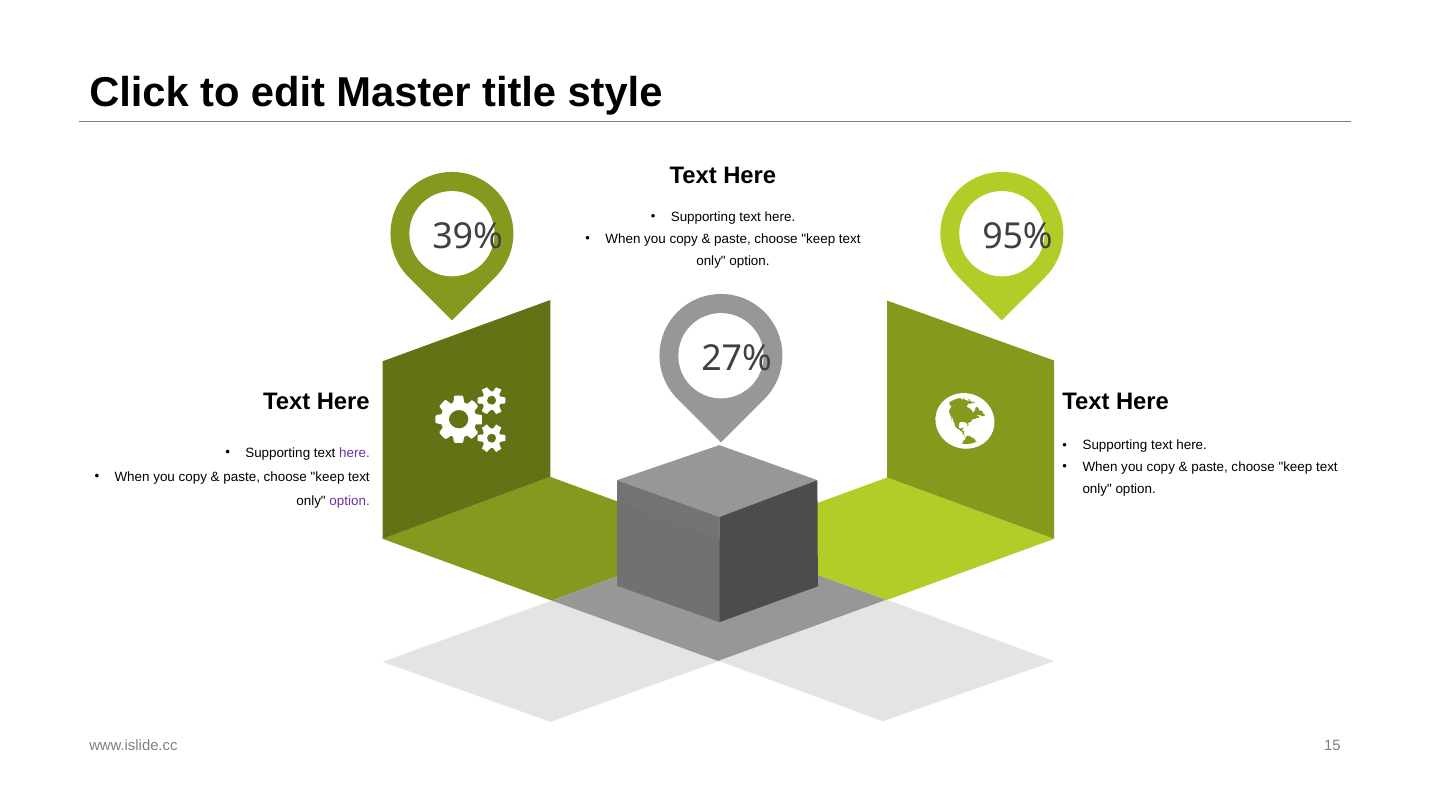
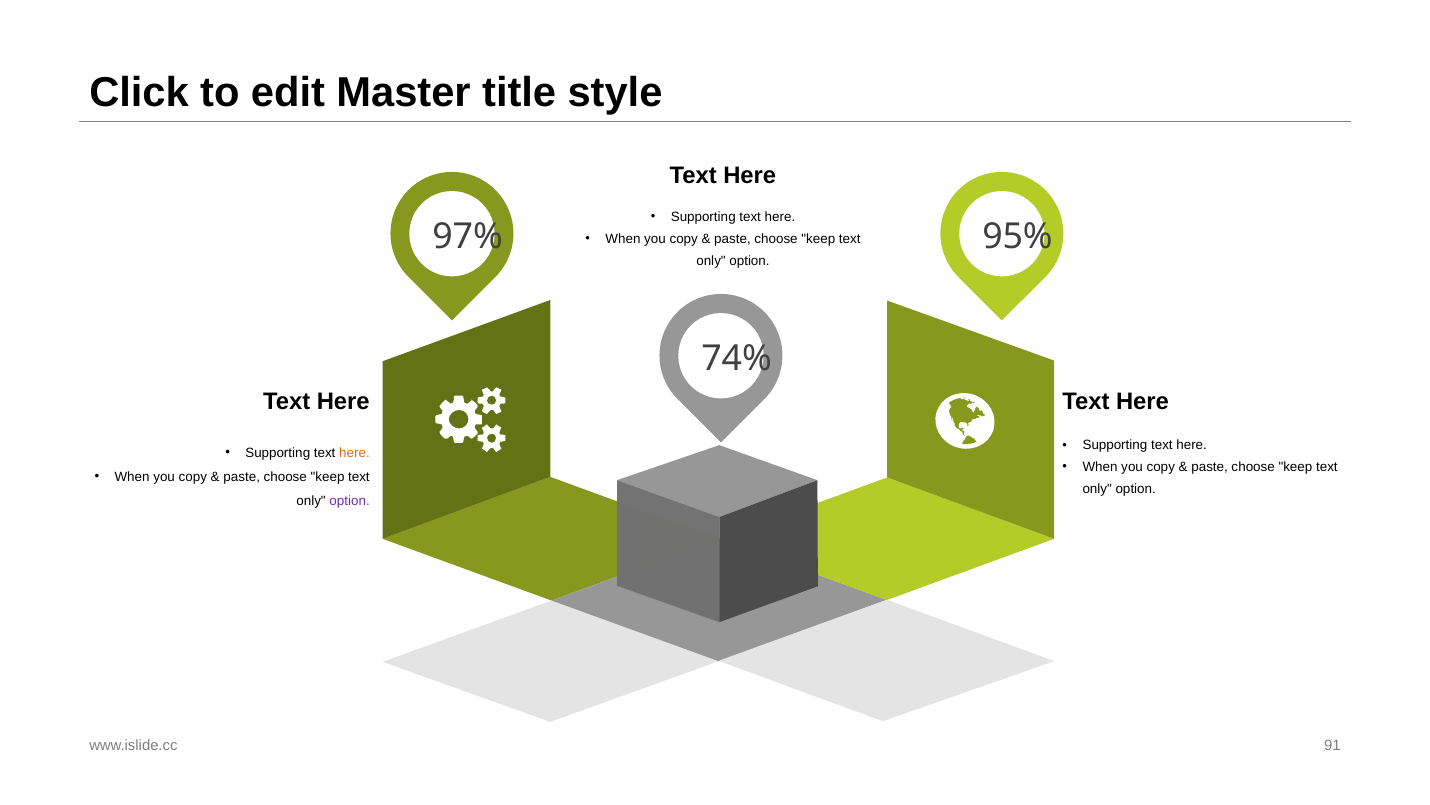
39%: 39% -> 97% (468, 236)
27%: 27% -> 74% (737, 358)
here colour: purple -> orange (354, 453)
15: 15 -> 91 (1332, 745)
